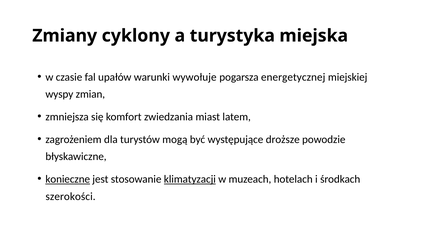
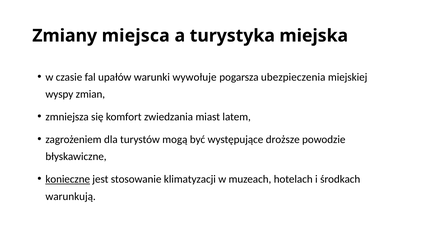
cyklony: cyklony -> miejsca (136, 36)
energetycznej: energetycznej -> ubezpieczenia (293, 77)
klimatyzacji underline: present -> none (190, 179)
szerokości: szerokości -> warunkują (71, 196)
